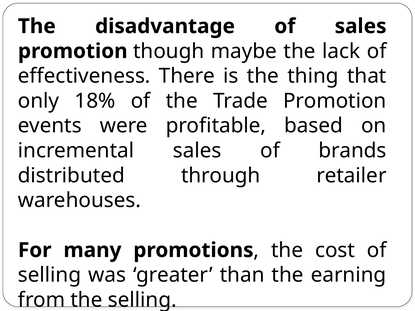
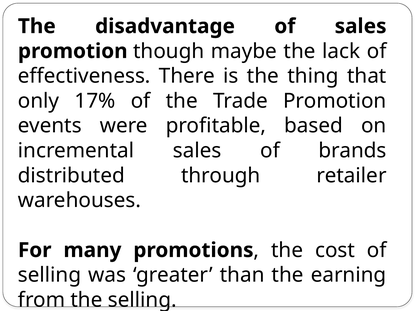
18%: 18% -> 17% (95, 101)
